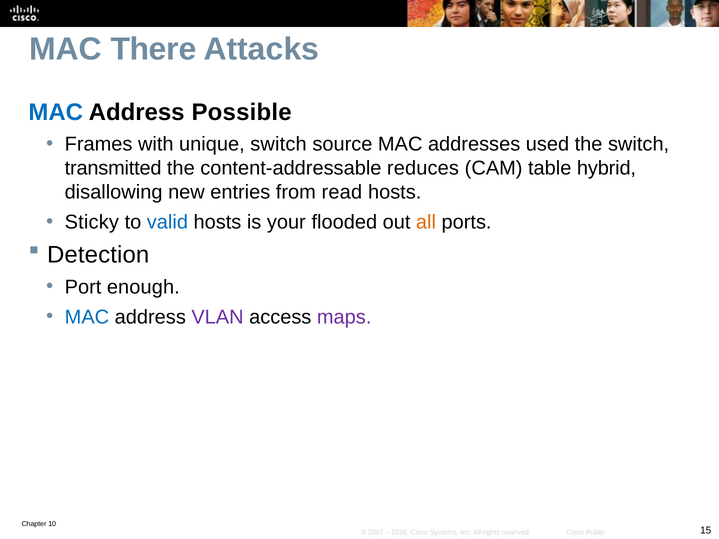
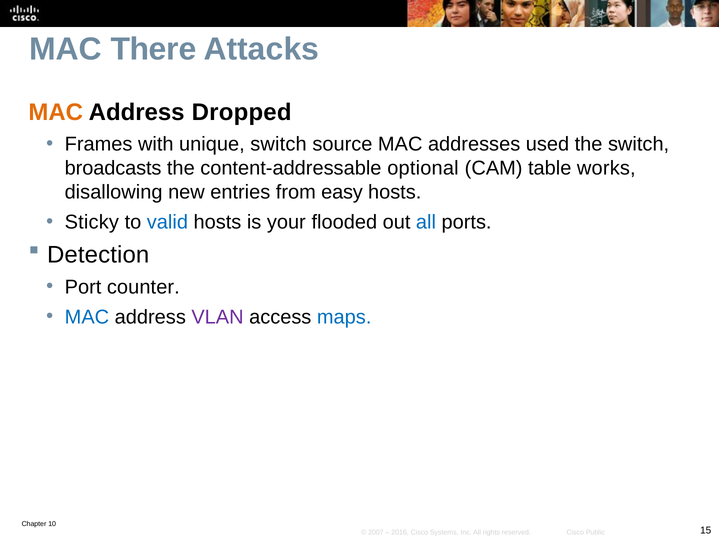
MAC colour: blue -> orange (56, 112)
Possible: Possible -> Dropped (242, 112)
transmitted: transmitted -> broadcasts (113, 168)
reduces: reduces -> optional (423, 168)
hybrid: hybrid -> works (606, 168)
read: read -> easy (342, 192)
all colour: orange -> blue (426, 222)
enough: enough -> counter (143, 287)
maps colour: purple -> blue (344, 317)
